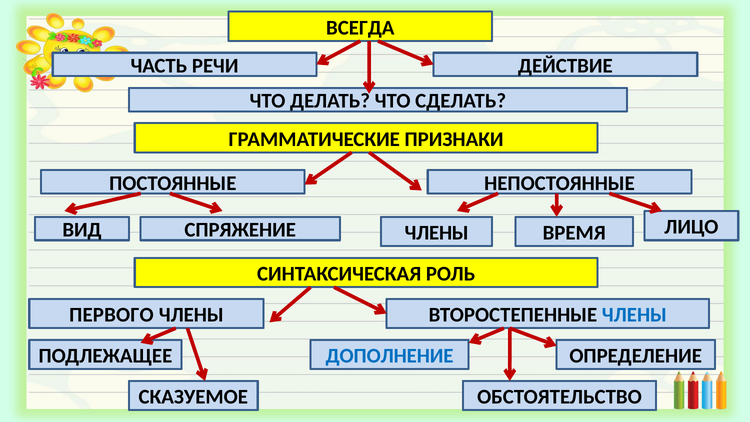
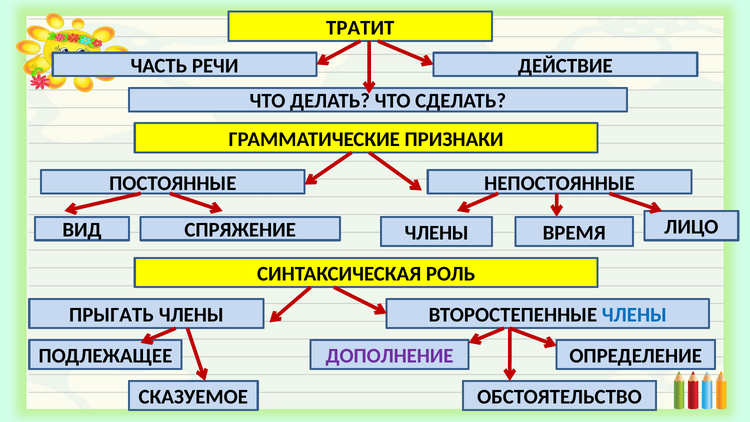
ВСЕГДА: ВСЕГДА -> ТРАТИТ (360, 28)
ПЕРВОГО: ПЕРВОГО -> ПРЫГАТЬ (111, 315)
ДОПОЛНЕНИЕ colour: blue -> purple (390, 356)
